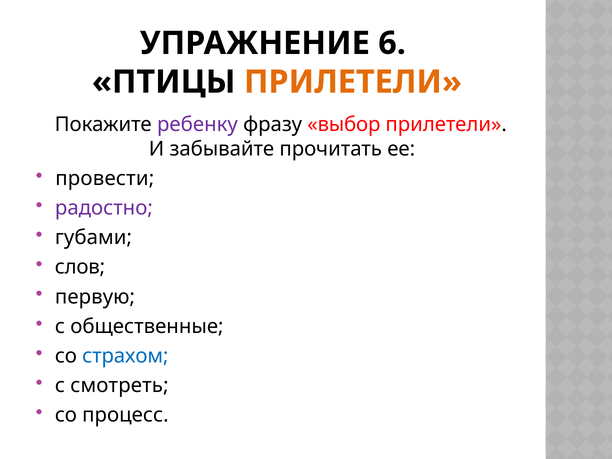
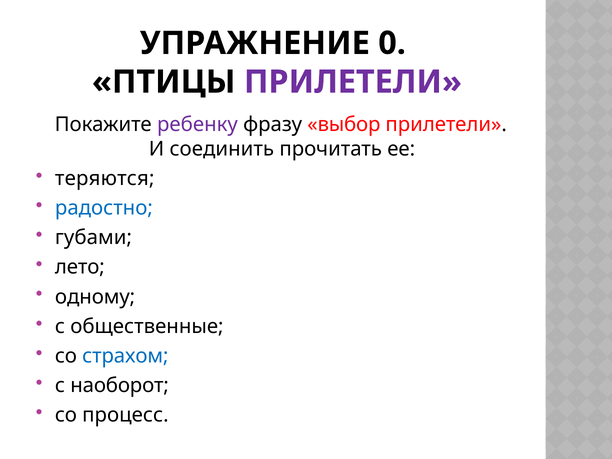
6: 6 -> 0 (392, 43)
ПРИЛЕТЕЛИ colour: orange -> purple (353, 82)
забывайте: забывайте -> соединить (222, 149)
провести: провести -> теряются (105, 178)
радостно colour: purple -> blue (104, 208)
слов: слов -> лето (80, 267)
первую: первую -> одному (95, 297)
смотреть: смотреть -> наоборот (120, 386)
